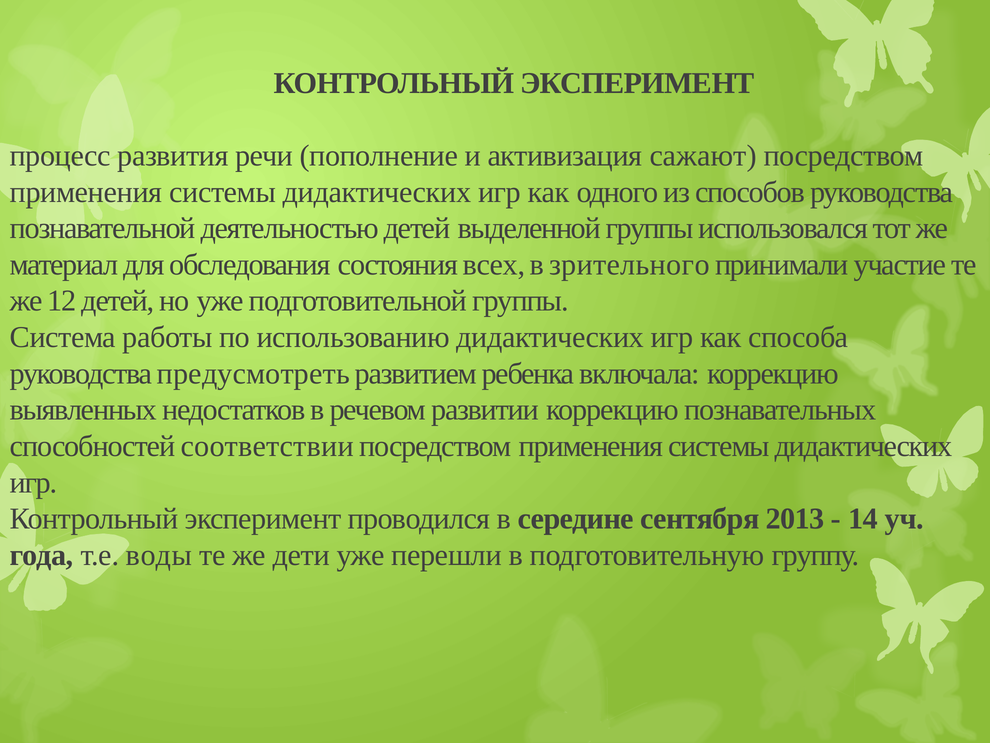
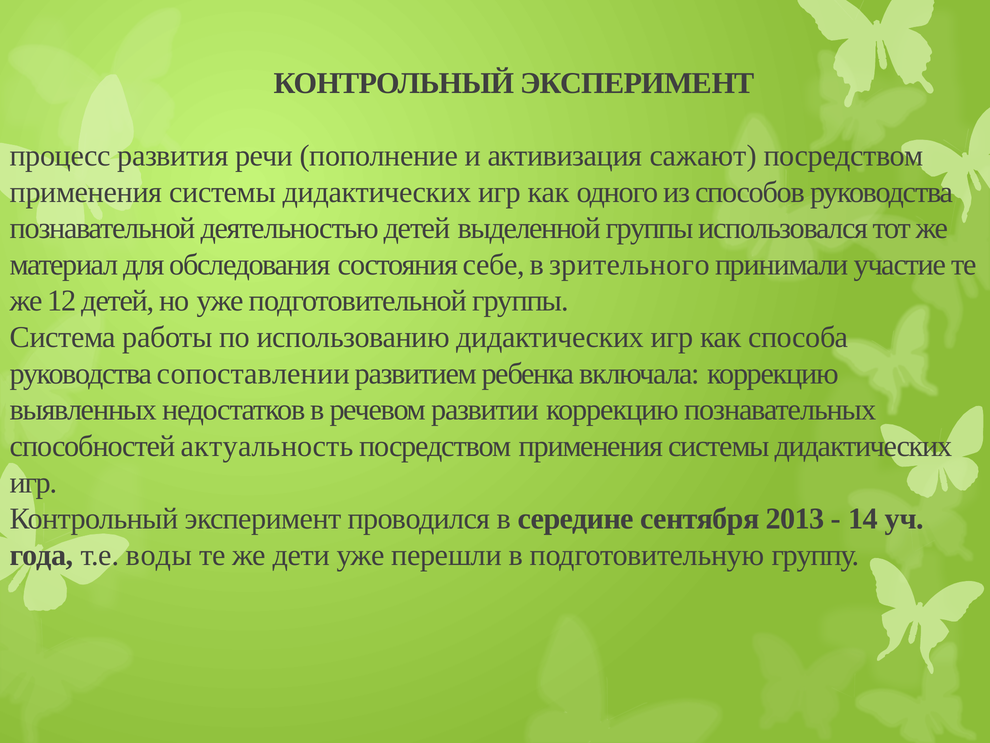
всех: всех -> себе (494, 264)
предусмотреть: предусмотреть -> сопоставлении (253, 373)
соответствии: соответствии -> актуальность (267, 446)
